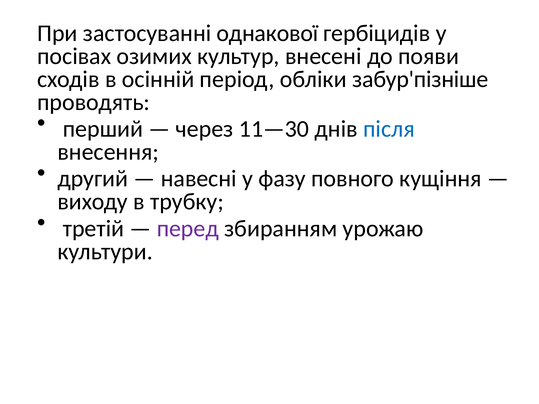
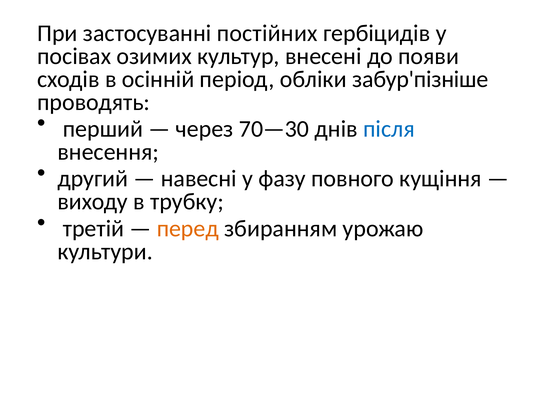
однакової: однакової -> постійних (267, 33)
11—30: 11—30 -> 70—30 (274, 129)
перед colour: purple -> orange (188, 229)
